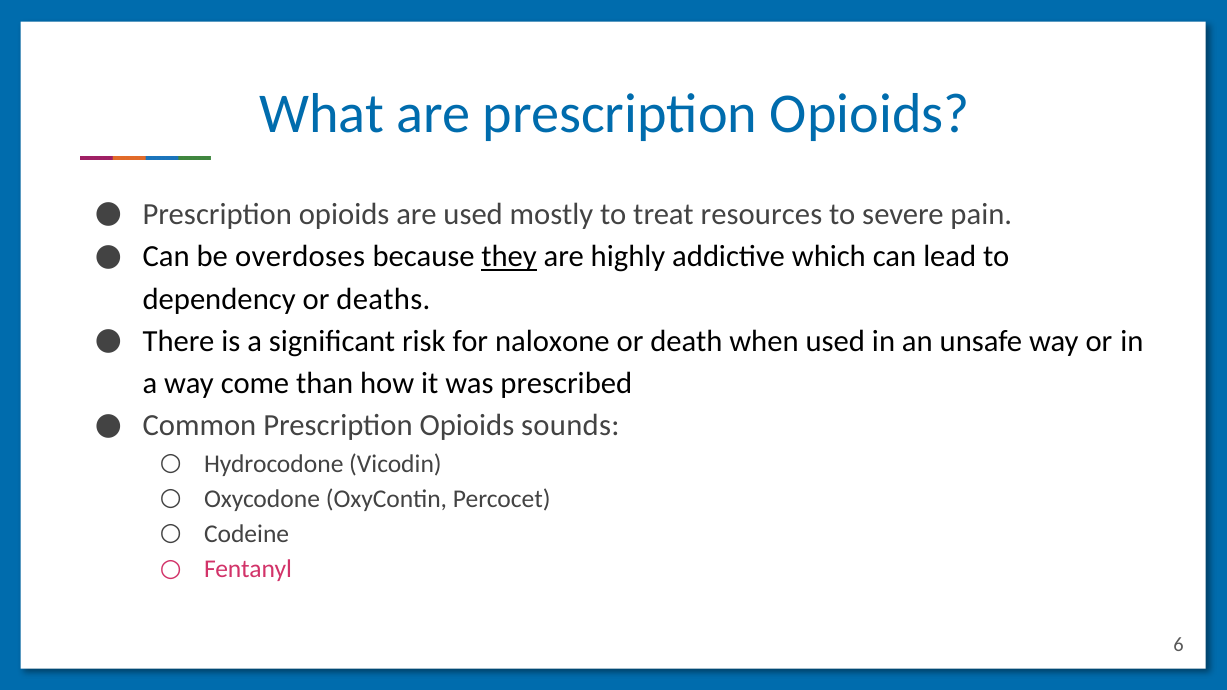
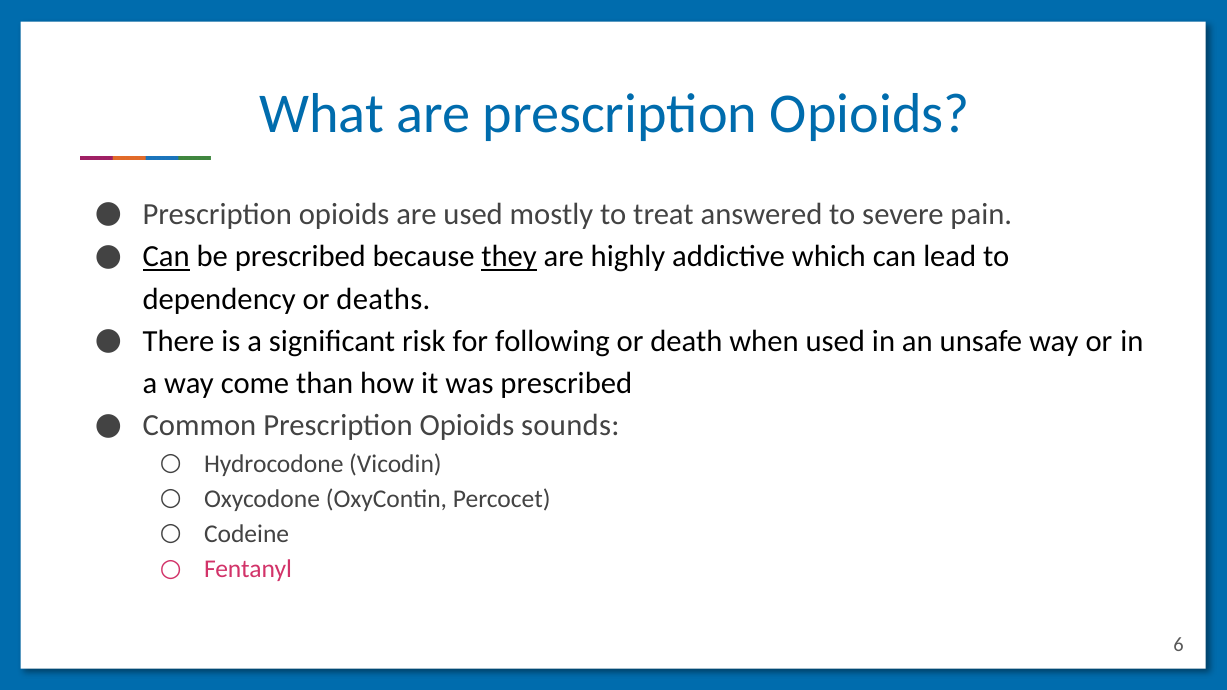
resources: resources -> answered (761, 214)
Can underline: none -> present (166, 257)
be overdoses: overdoses -> prescribed (300, 257)
naloxone: naloxone -> following (552, 341)
